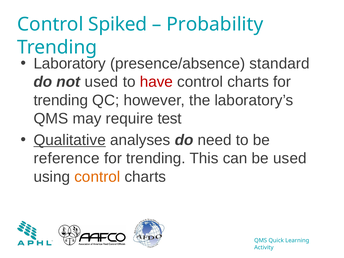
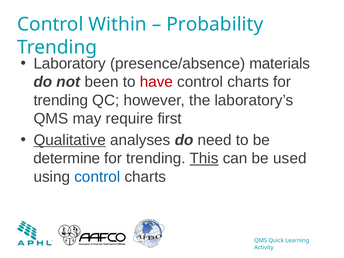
Spiked: Spiked -> Within (118, 24)
standard: standard -> materials (280, 64)
not used: used -> been (102, 82)
test: test -> first (170, 119)
reference: reference -> determine (67, 158)
This underline: none -> present (204, 158)
control colour: orange -> blue (97, 177)
